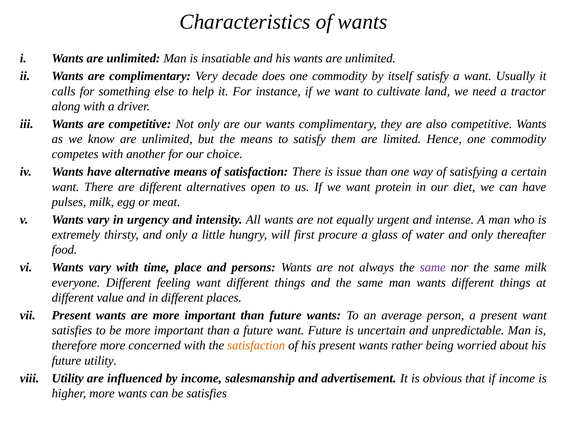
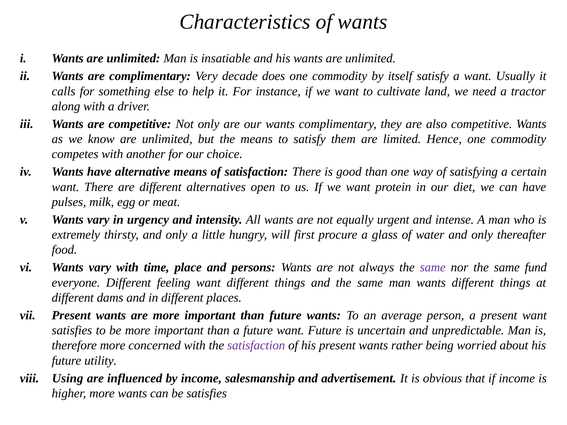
issue: issue -> good (349, 172)
same milk: milk -> fund (536, 268)
value: value -> dams (110, 298)
satisfaction colour: orange -> purple (256, 346)
Utility: Utility -> Using (68, 378)
